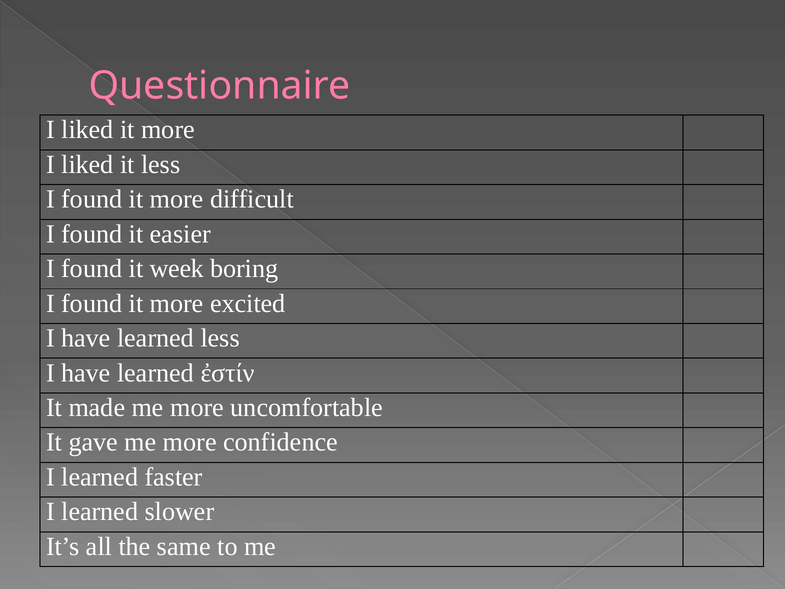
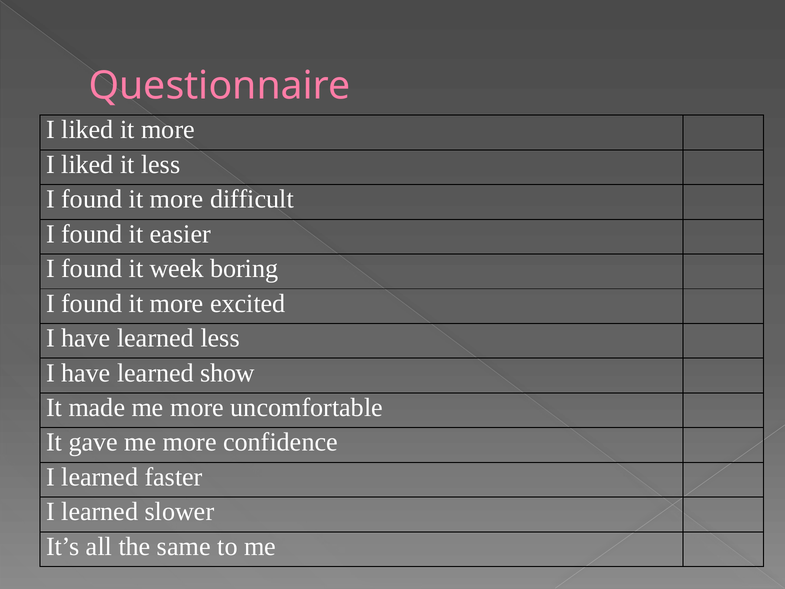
ἐστίν: ἐστίν -> show (228, 373)
